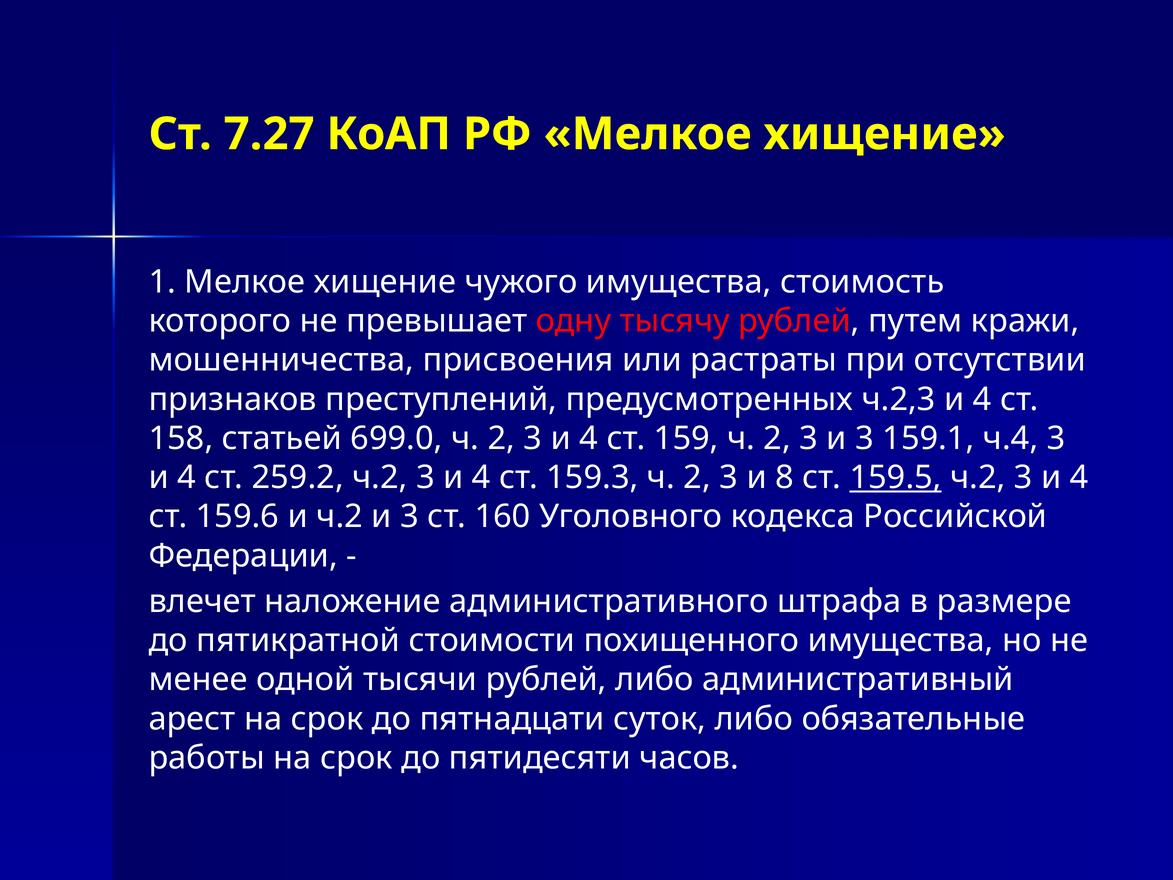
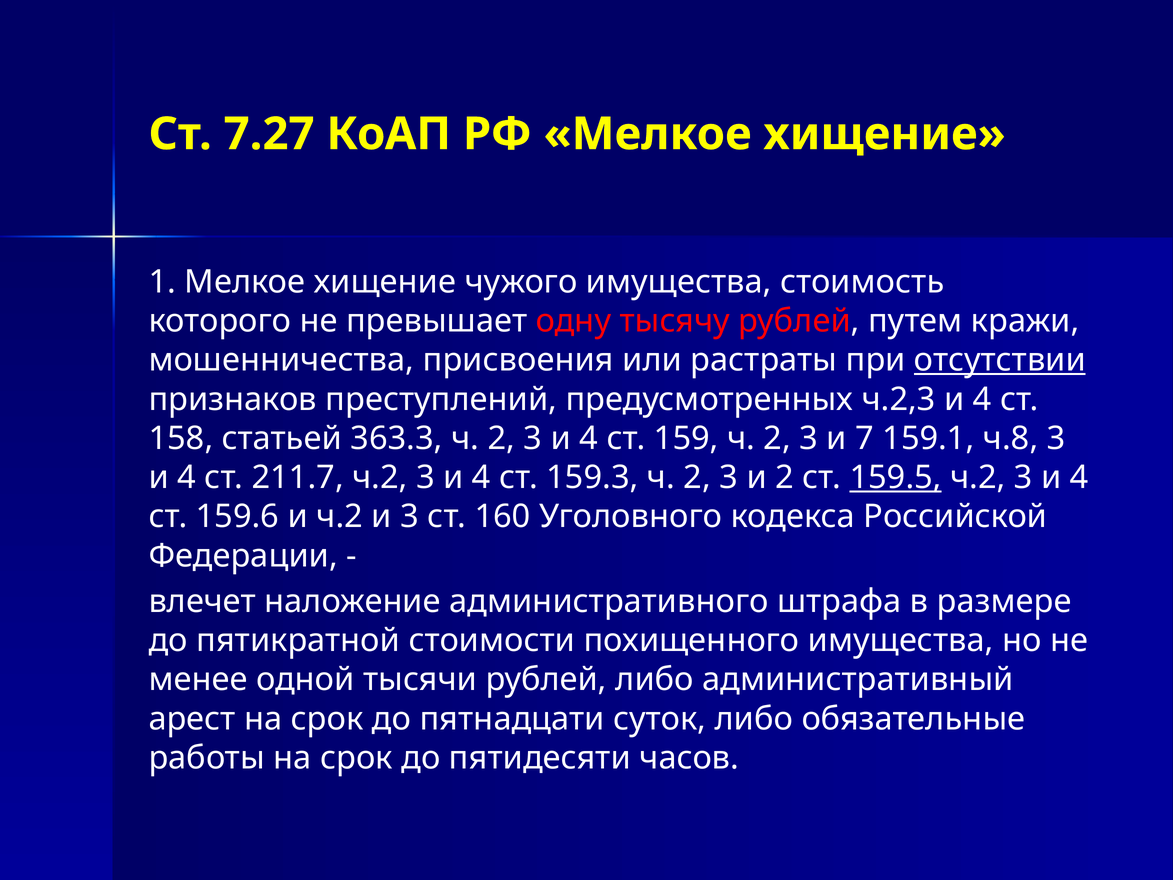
отсутствии underline: none -> present (1000, 360)
699.0: 699.0 -> 363.3 (397, 438)
3 и 3: 3 -> 7 (864, 438)
ч.4: ч.4 -> ч.8 (1011, 438)
259.2: 259.2 -> 211.7 (298, 477)
и 8: 8 -> 2 (785, 477)
